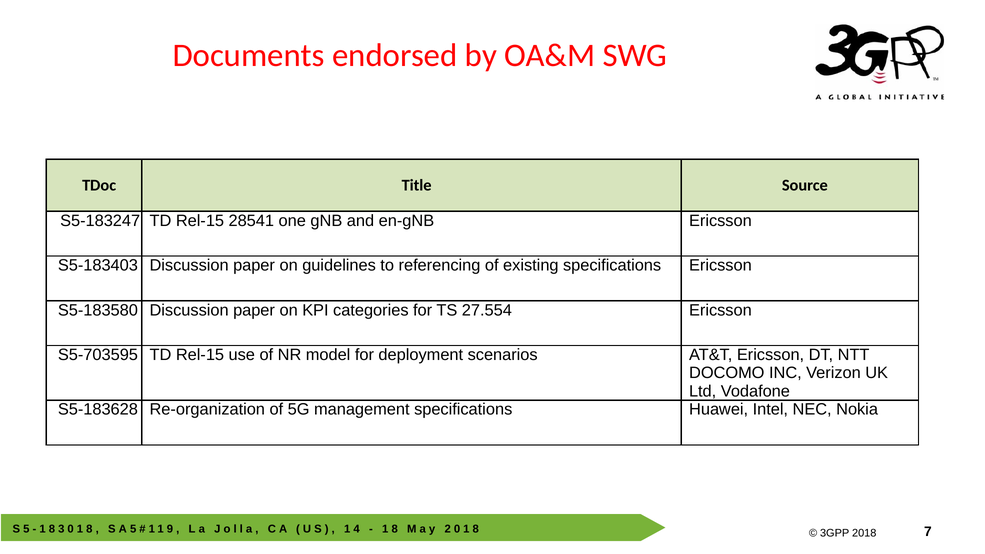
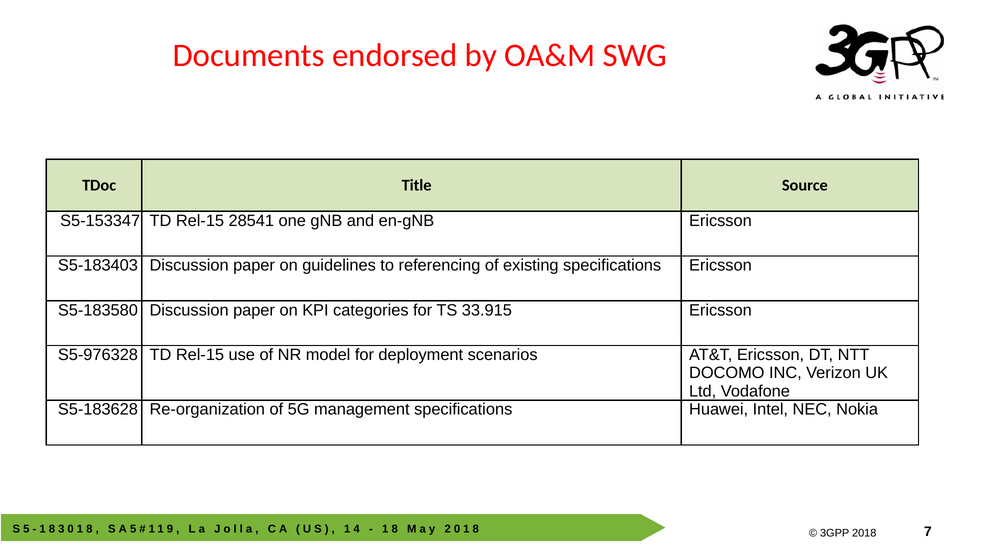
S5‑183247: S5‑183247 -> S5‑153347 (100, 221)
27.554: 27.554 -> 33.915 (487, 310)
S5-703595: S5-703595 -> S5-976328 (98, 355)
